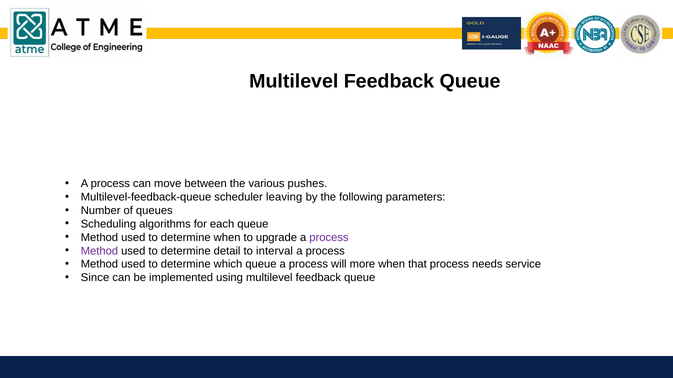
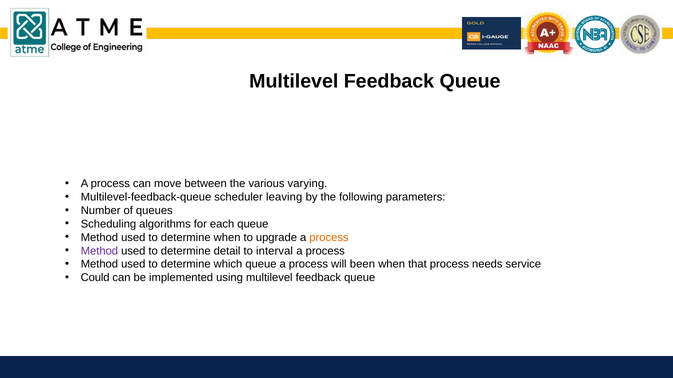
pushes: pushes -> varying (307, 184)
process colour: purple -> orange (329, 238)
more: more -> been (362, 265)
Since: Since -> Could (95, 278)
